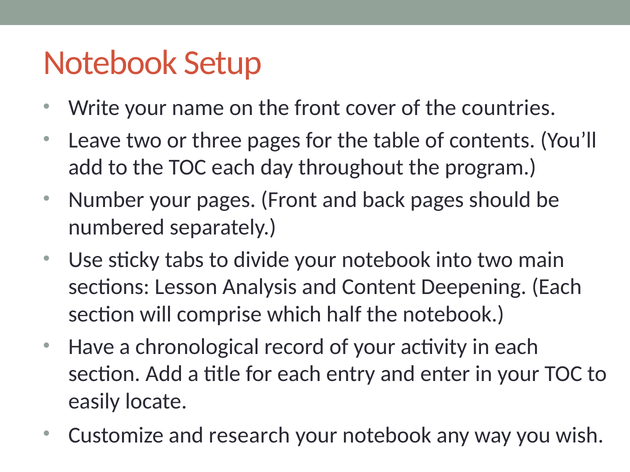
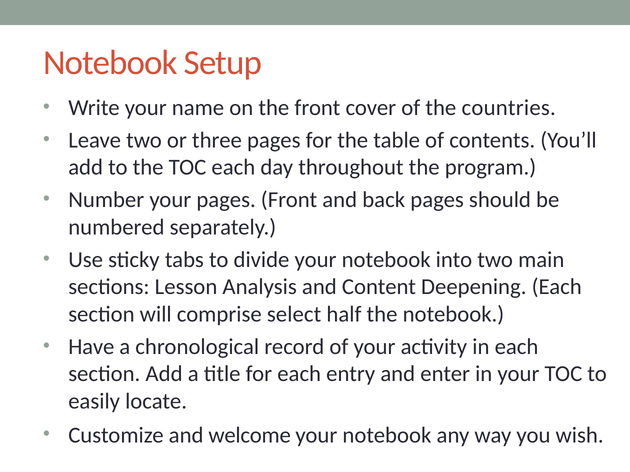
which: which -> select (294, 314)
research: research -> welcome (250, 436)
